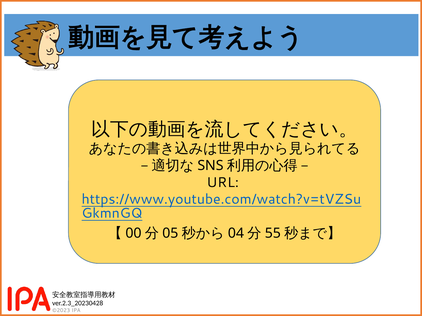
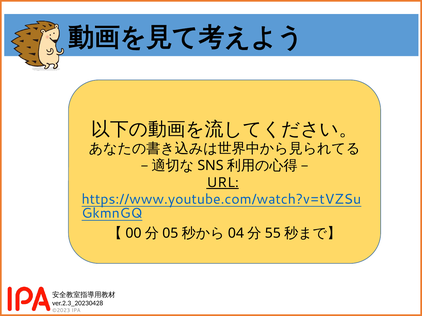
URL underline: none -> present (223, 183)
